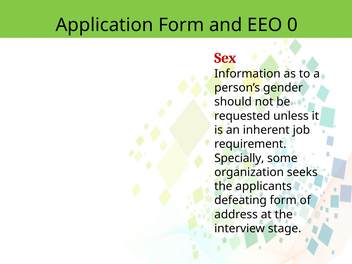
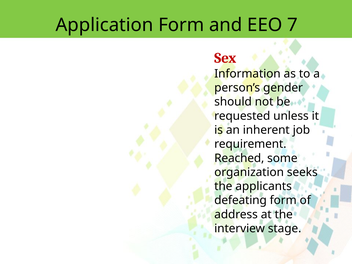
0: 0 -> 7 (293, 25)
Specially: Specially -> Reached (239, 158)
